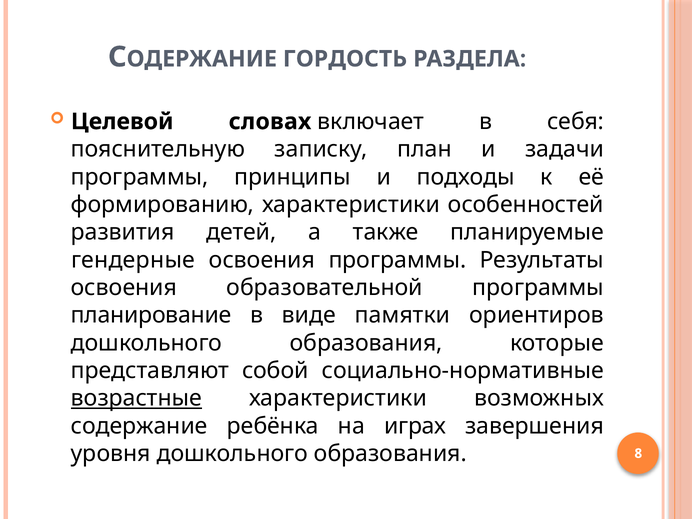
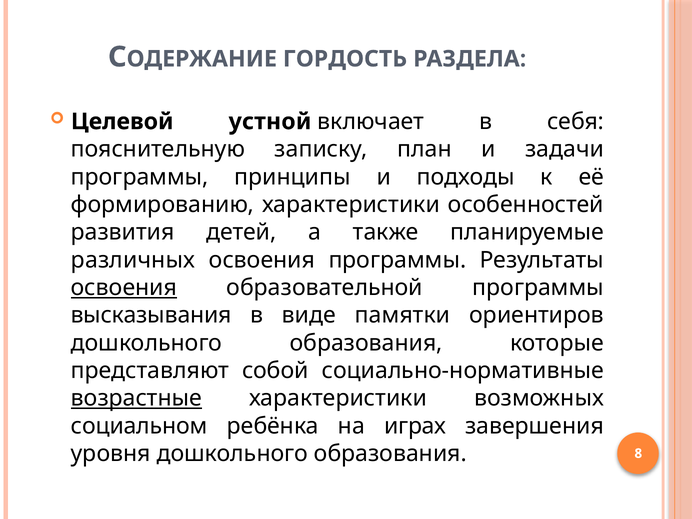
словах: словах -> устной (270, 122)
гендерные: гендерные -> различных (133, 260)
освоения underline: none -> present (124, 288)
планирование: планирование -> высказывания (151, 315)
содержание: содержание -> социальном (139, 426)
